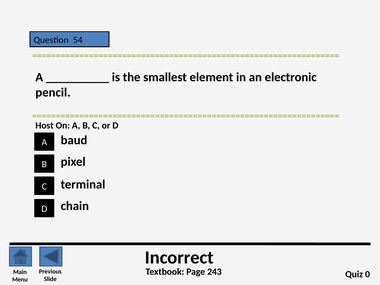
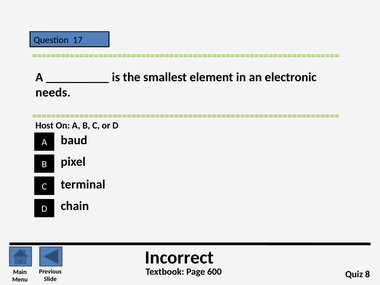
54: 54 -> 17 (78, 40)
pencil: pencil -> needs (53, 92)
243: 243 -> 600 (214, 272)
0: 0 -> 8 (367, 274)
